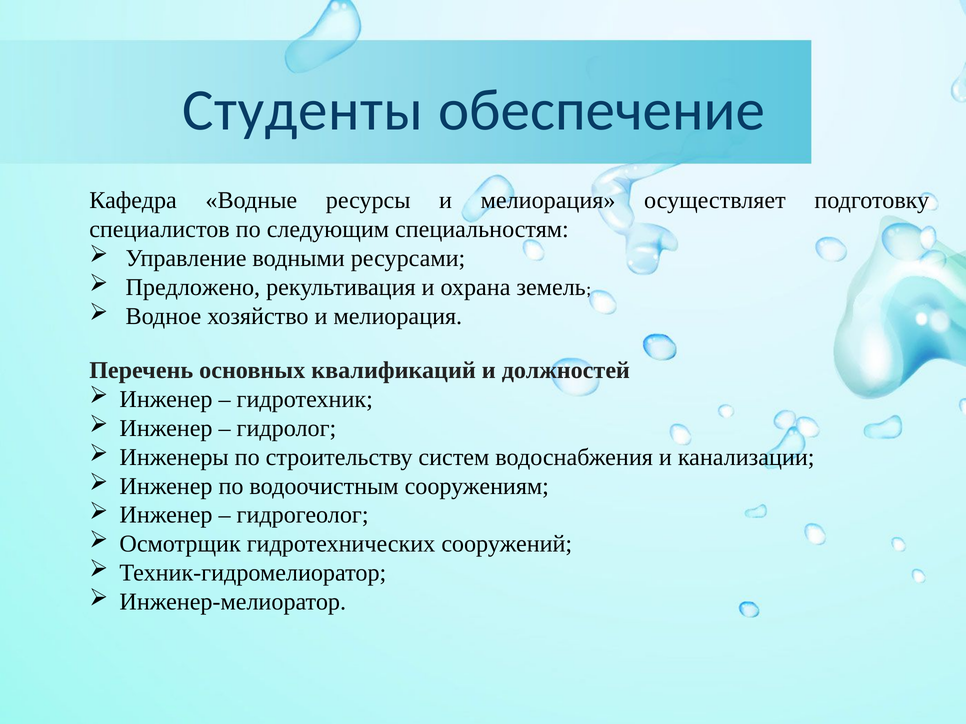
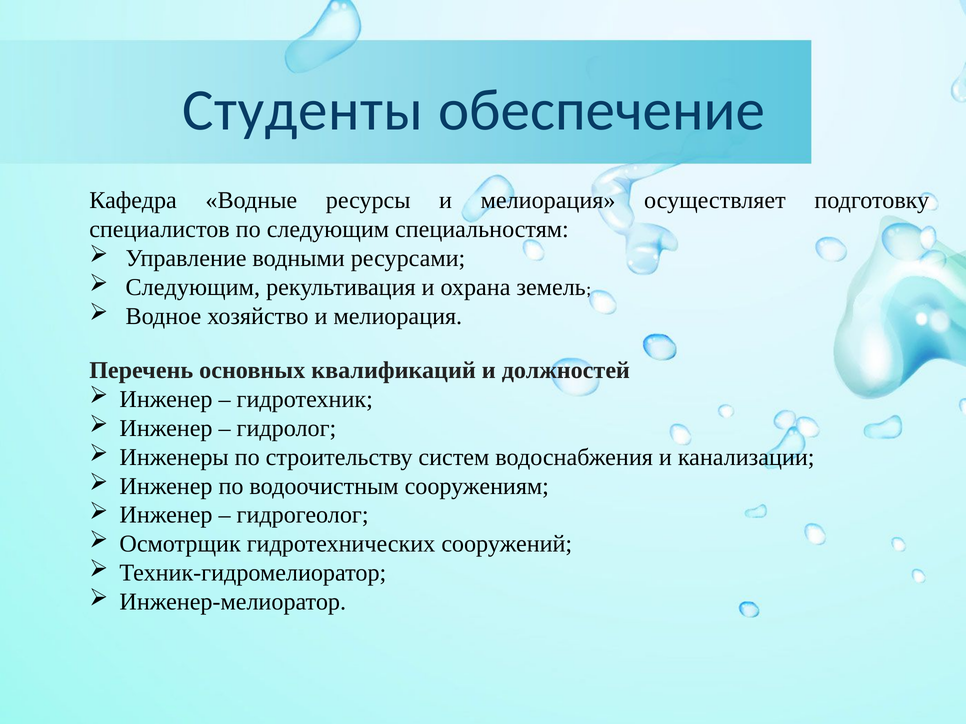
Предложено: Предложено -> Следующим (193, 287)
